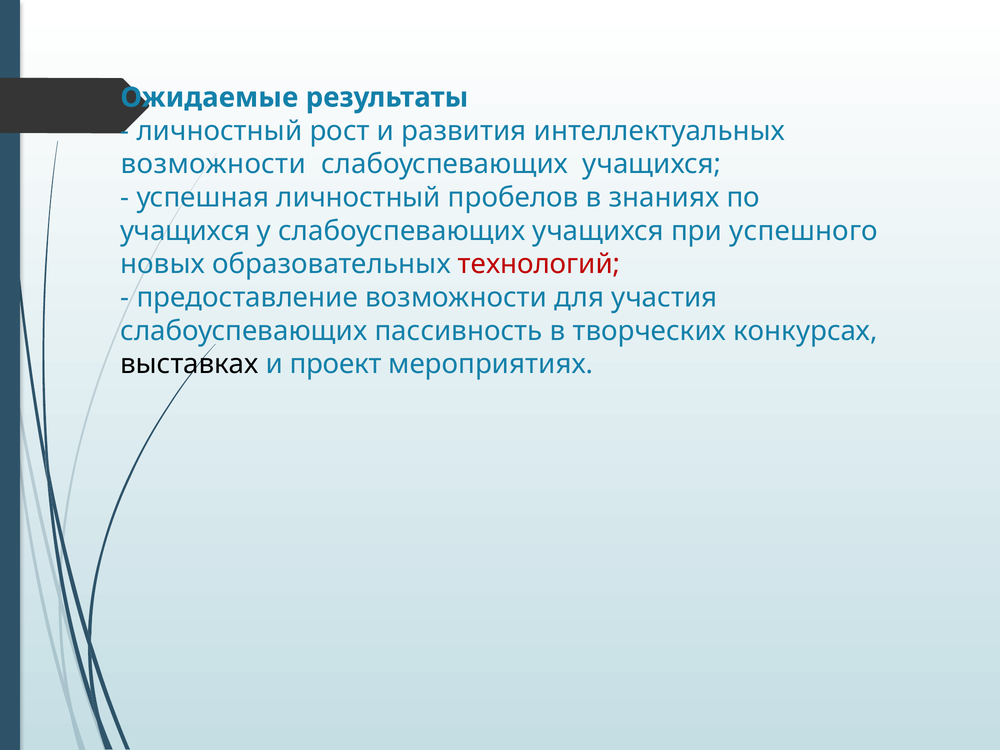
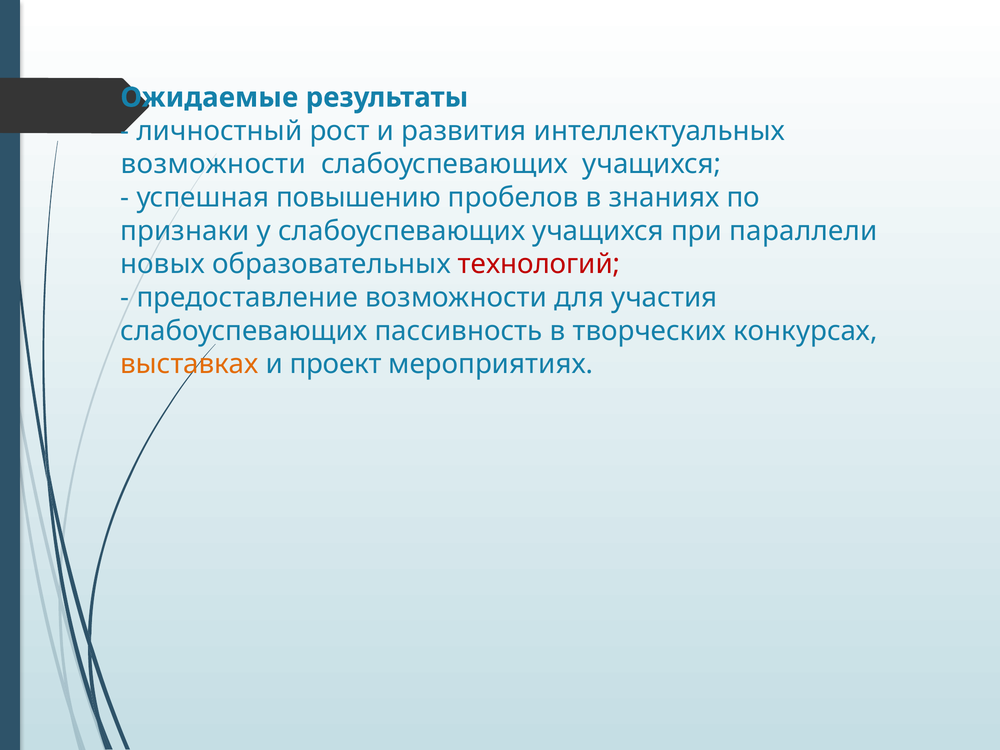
успешная личностный: личностный -> повышению (359, 198)
учащихся: учащихся -> признаки (185, 231)
успешного: успешного -> параллели (804, 231)
выставках colour: black -> orange (189, 364)
